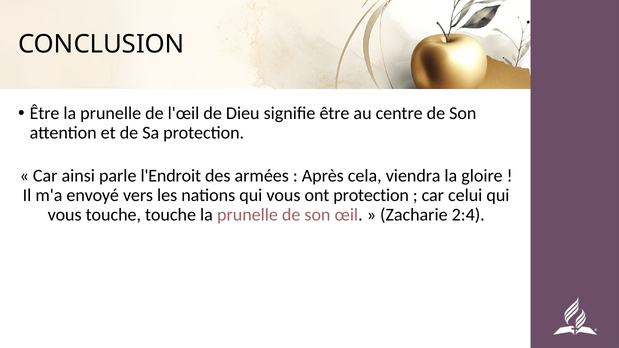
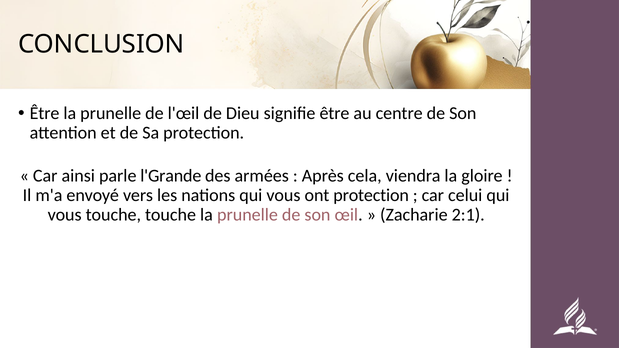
l'Endroit: l'Endroit -> l'Grande (171, 176)
2:4: 2:4 -> 2:1 (468, 215)
